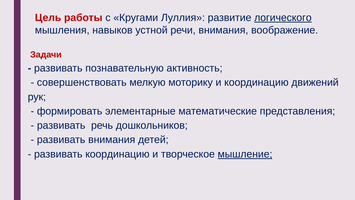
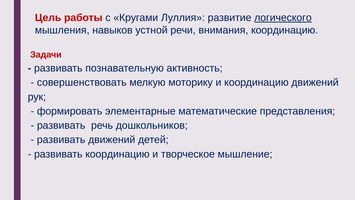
внимания воображение: воображение -> координацию (285, 30)
развивать внимания: внимания -> движений (112, 140)
мышление underline: present -> none (245, 154)
